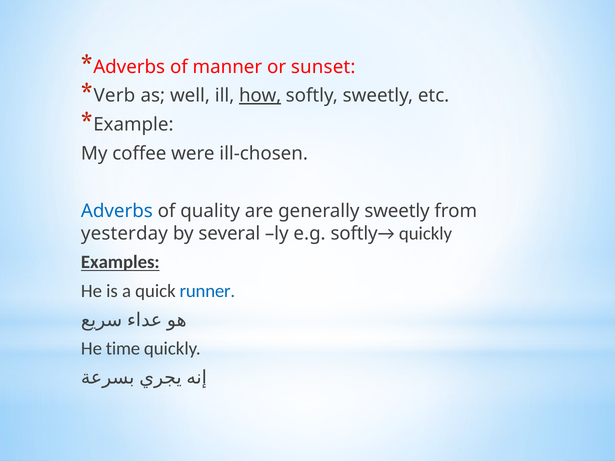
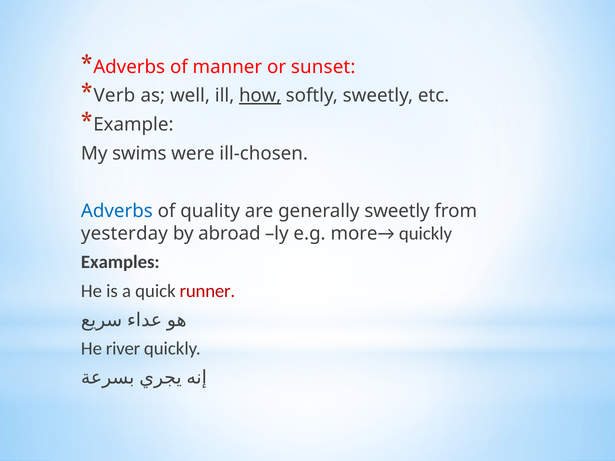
coffee: coffee -> swims (139, 153)
several: several -> abroad (229, 234)
e.g softly: softly -> more (354, 234)
Examples underline: present -> none (120, 262)
runner colour: blue -> red (207, 291)
time: time -> river (123, 349)
